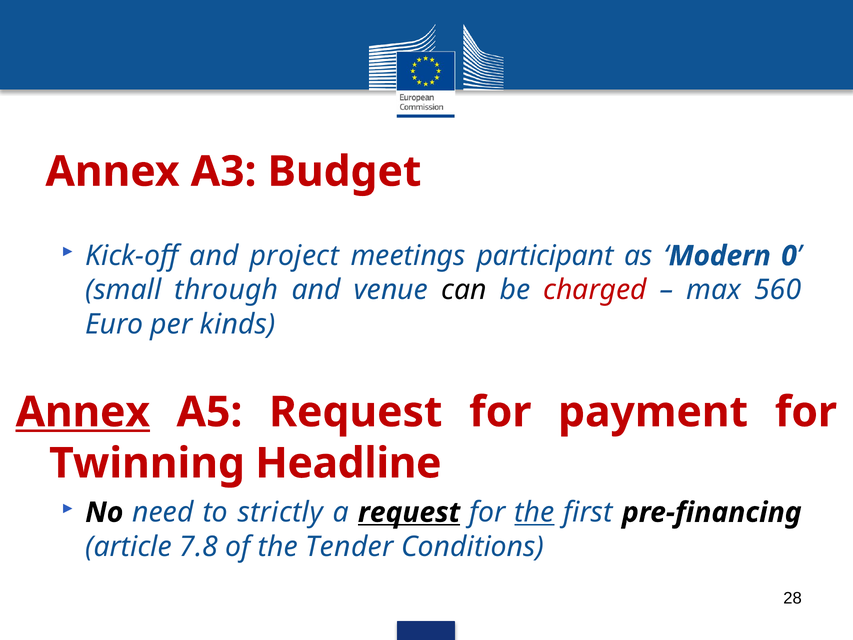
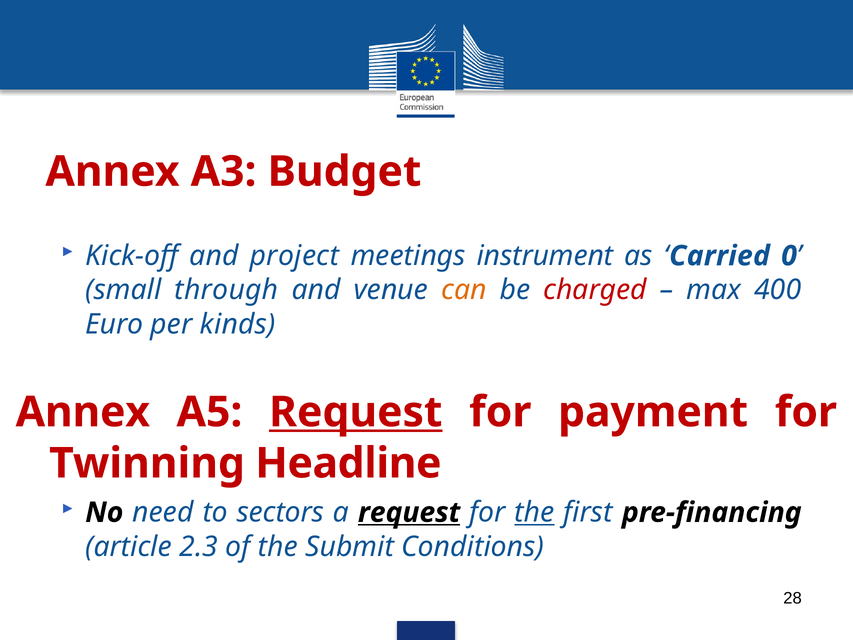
participant: participant -> instrument (545, 256)
Modern: Modern -> Carried (720, 256)
can colour: black -> orange (464, 290)
560: 560 -> 400 (778, 290)
Annex underline: present -> none (83, 412)
Request underline: none -> present (356, 412)
strictly: strictly -> sectors (280, 512)
7.8: 7.8 -> 2.3 (199, 546)
Tender: Tender -> Submit (350, 546)
